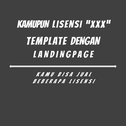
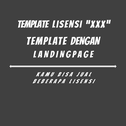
KAMUPUN: KAMUPUN -> TEMPLATE (33, 24)
